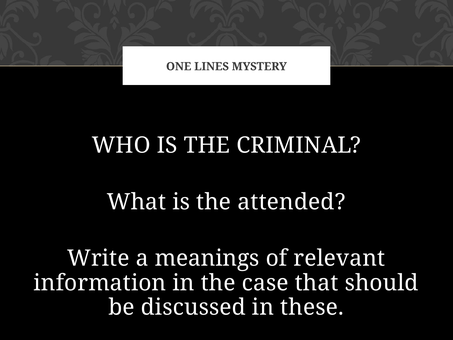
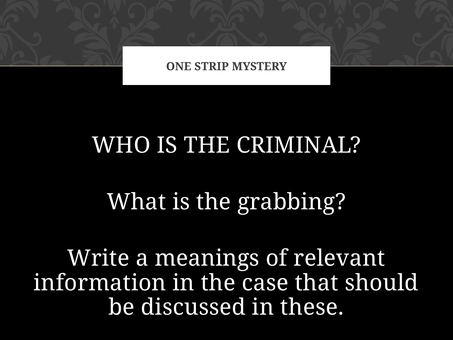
LINES: LINES -> STRIP (212, 66)
attended: attended -> grabbing (292, 202)
